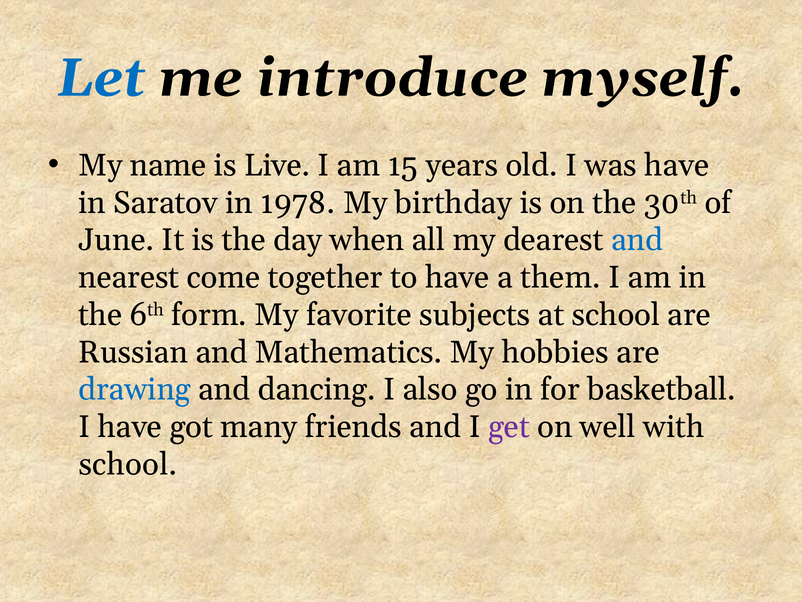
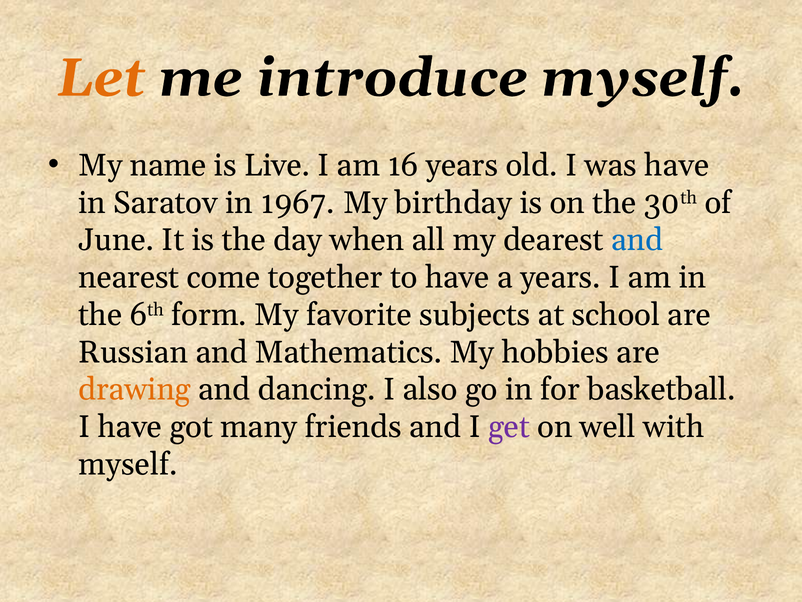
Let colour: blue -> orange (101, 78)
15: 15 -> 16 (403, 165)
1978: 1978 -> 1967 (298, 203)
a them: them -> years (560, 277)
drawing colour: blue -> orange (135, 389)
school: school -> myself (128, 464)
